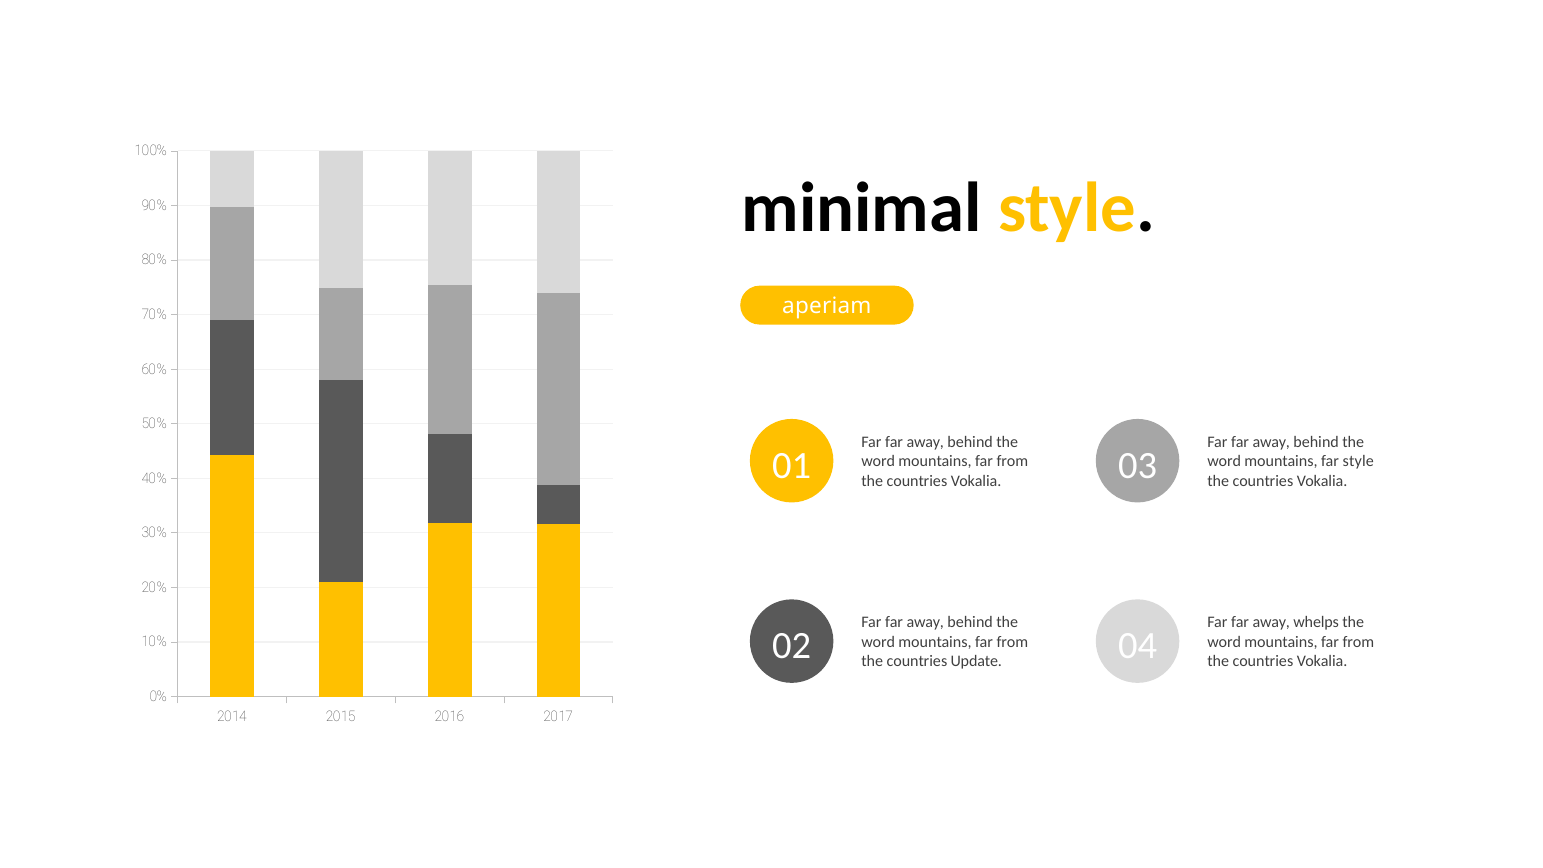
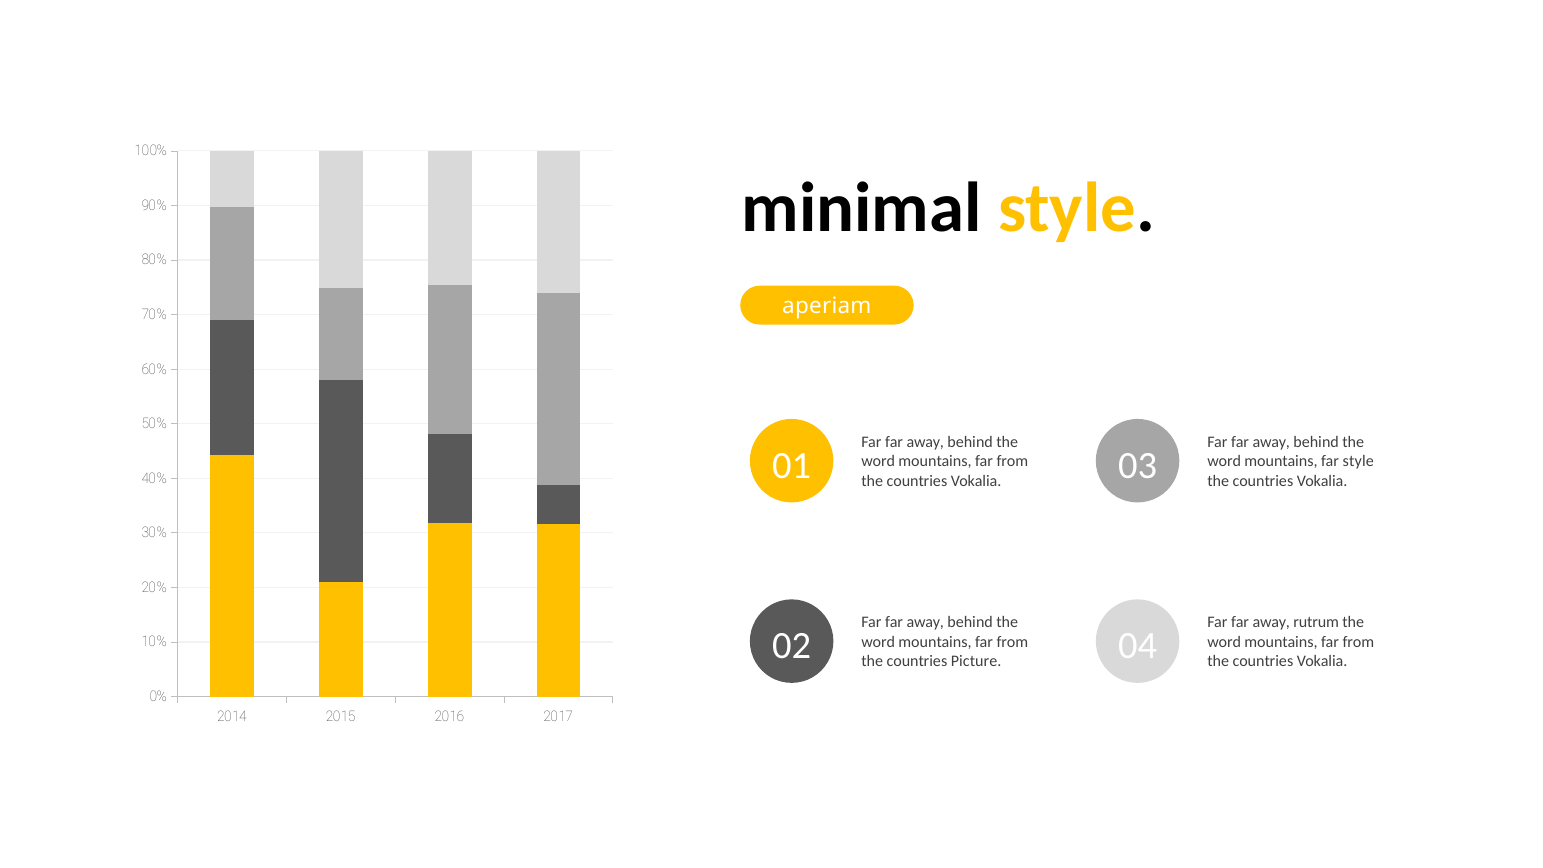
whelps: whelps -> rutrum (1316, 622)
Update: Update -> Picture (976, 661)
